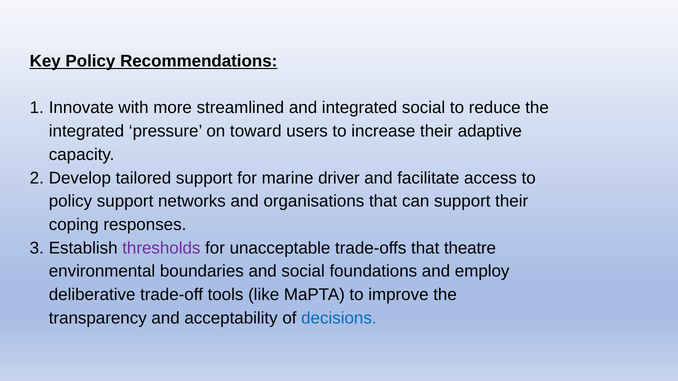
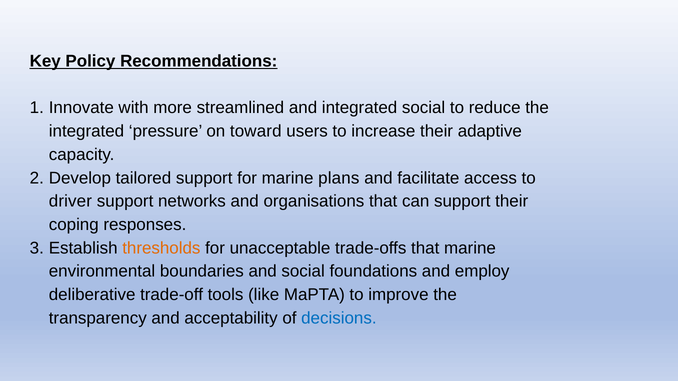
driver: driver -> plans (339, 178)
policy: policy -> driver (70, 202)
thresholds colour: purple -> orange (161, 248)
that theatre: theatre -> marine (470, 248)
